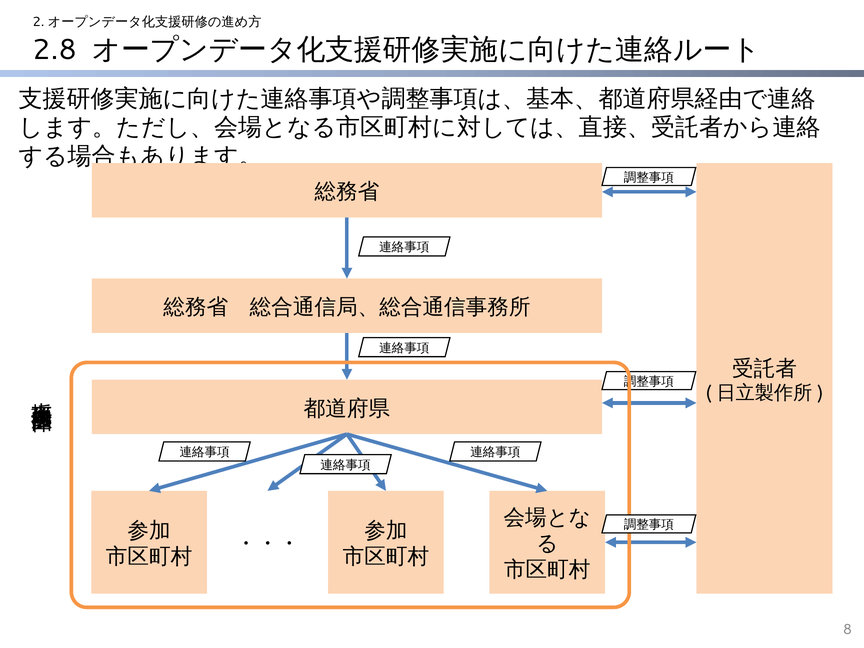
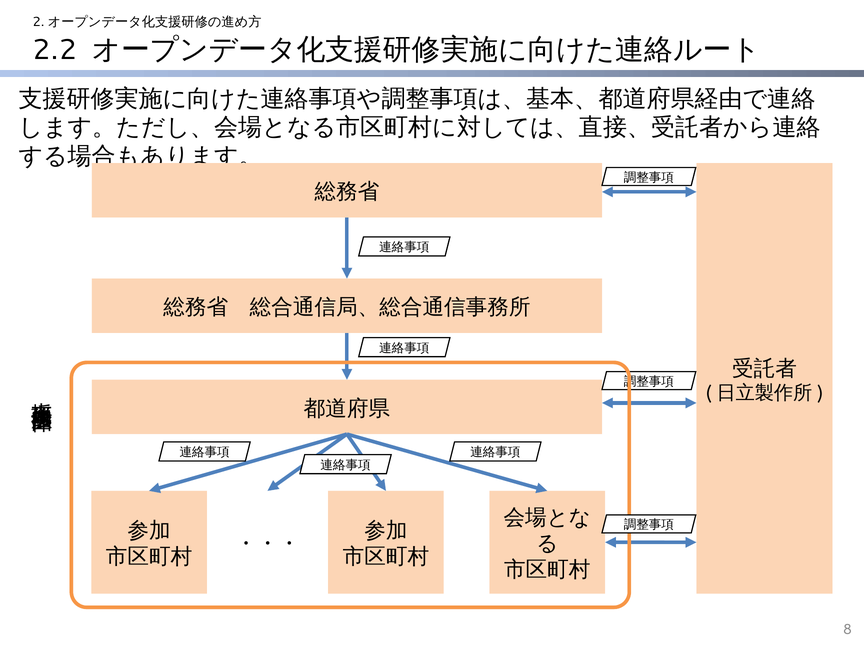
2.8: 2.8 -> 2.2 (55, 50)
